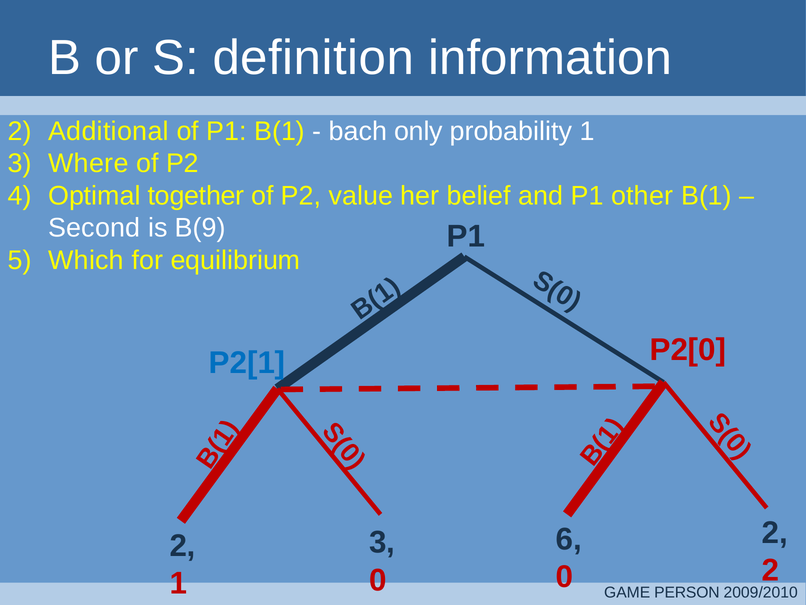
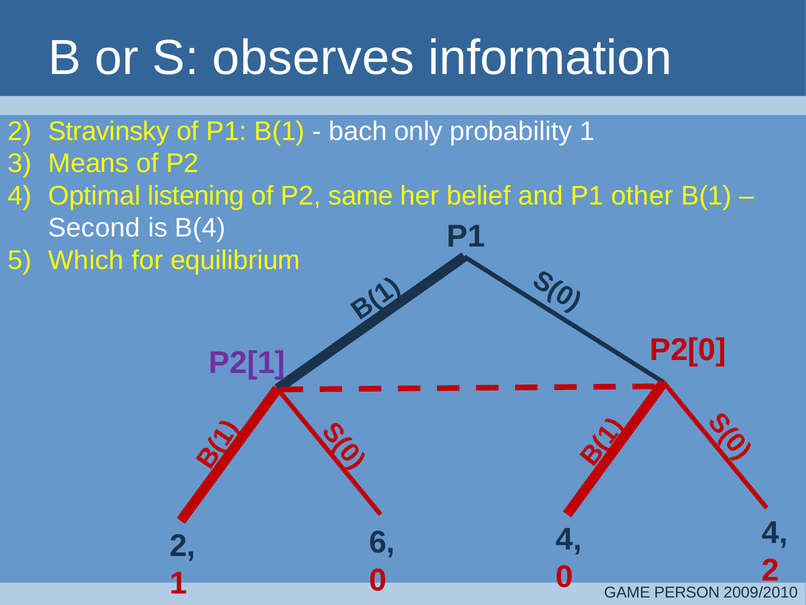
definition: definition -> observes (313, 58)
Additional: Additional -> Stravinsky (109, 131)
Where: Where -> Means (88, 163)
together: together -> listening (196, 196)
value: value -> same (361, 196)
B(9: B(9 -> B(4 (200, 228)
P2[1 colour: blue -> purple (247, 363)
2: 2 -> 4 (775, 532)
6: 6 -> 4 (569, 539)
3: 3 -> 6 (382, 542)
